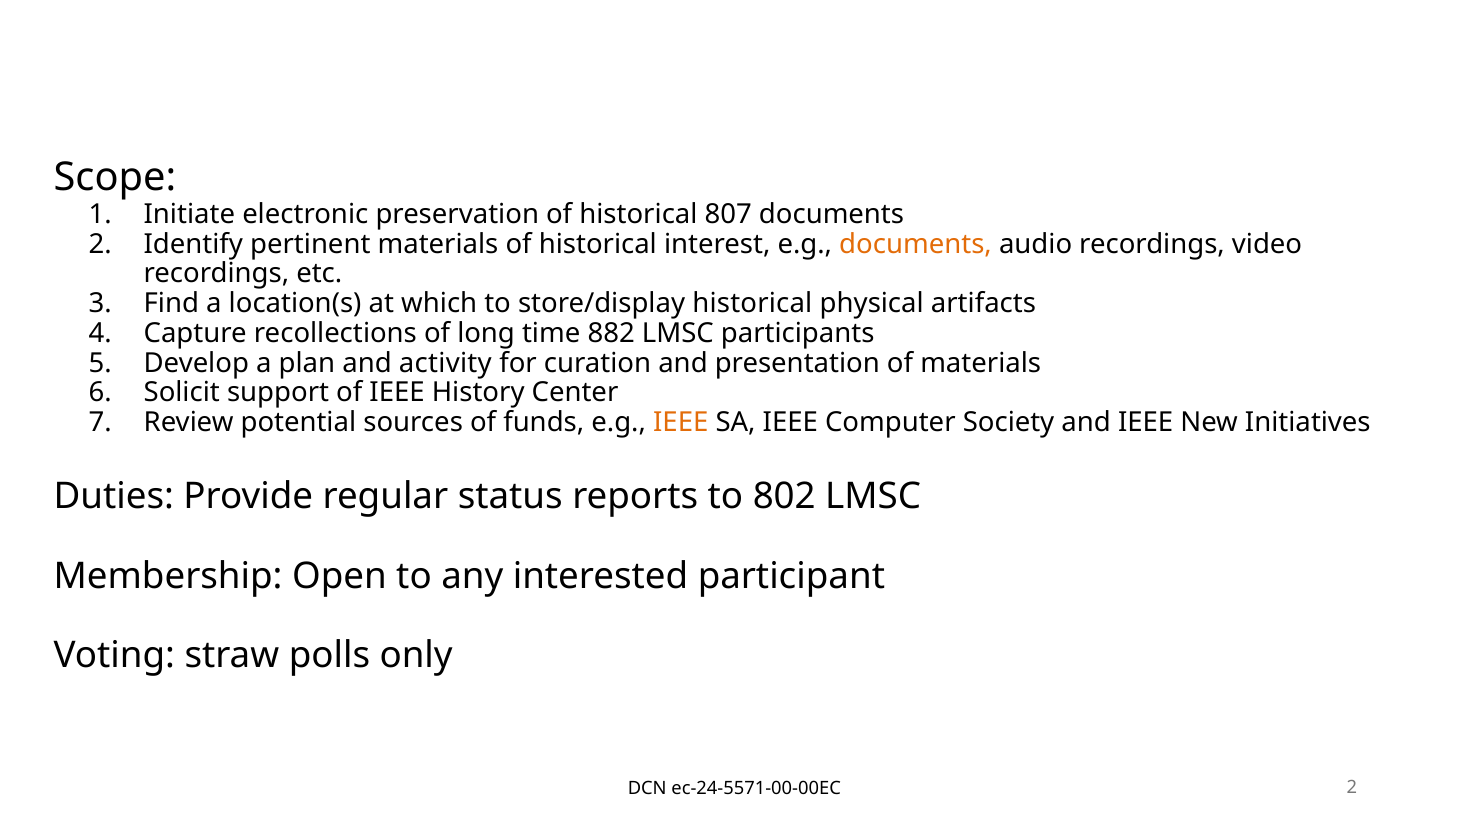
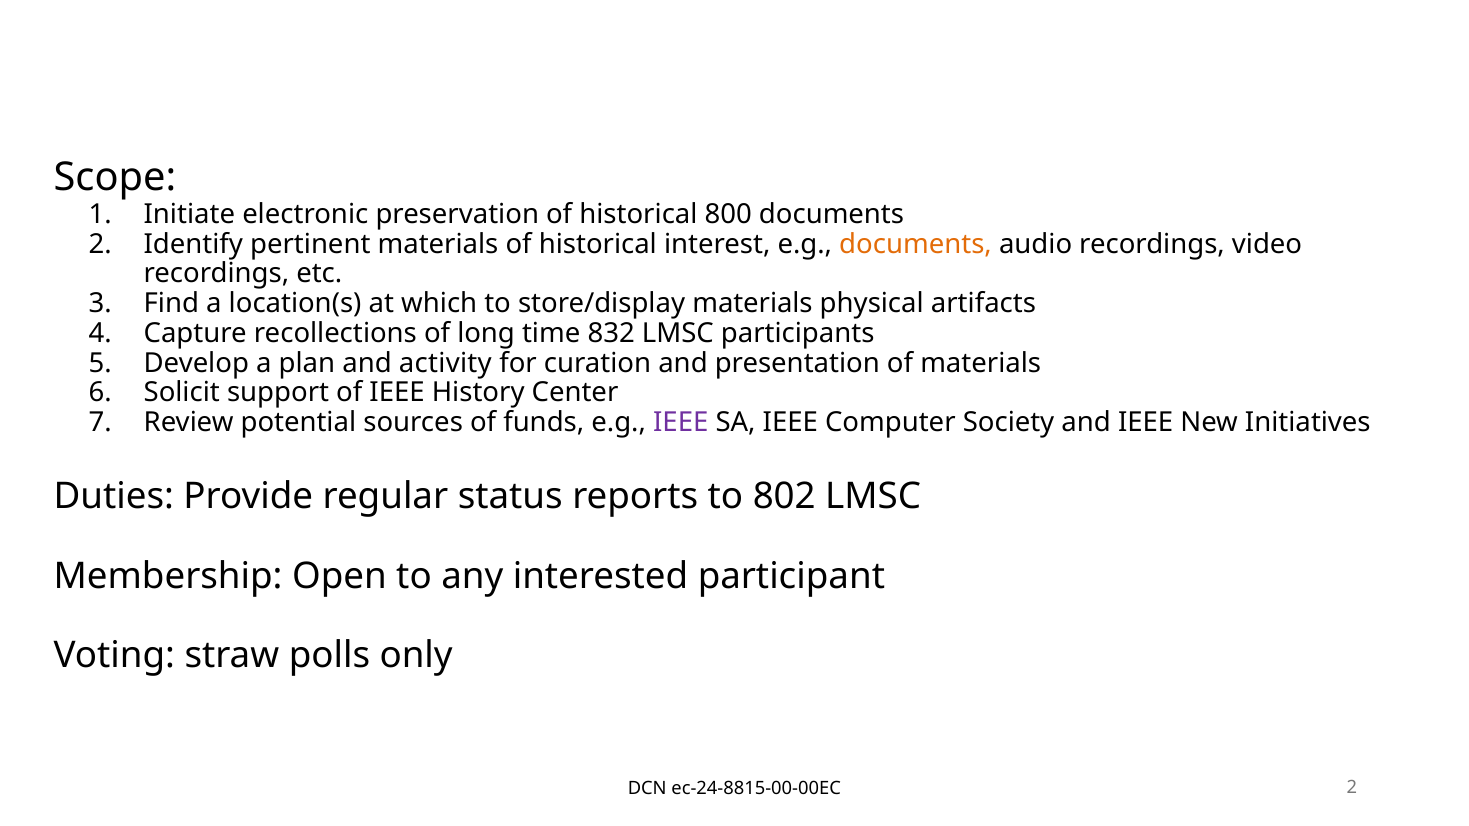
807: 807 -> 800 (728, 214)
store/display historical: historical -> materials (752, 304)
882: 882 -> 832 (611, 333)
IEEE colour: orange -> purple (681, 423)
ec-24-5571-00-00EC: ec-24-5571-00-00EC -> ec-24-8815-00-00EC (756, 789)
